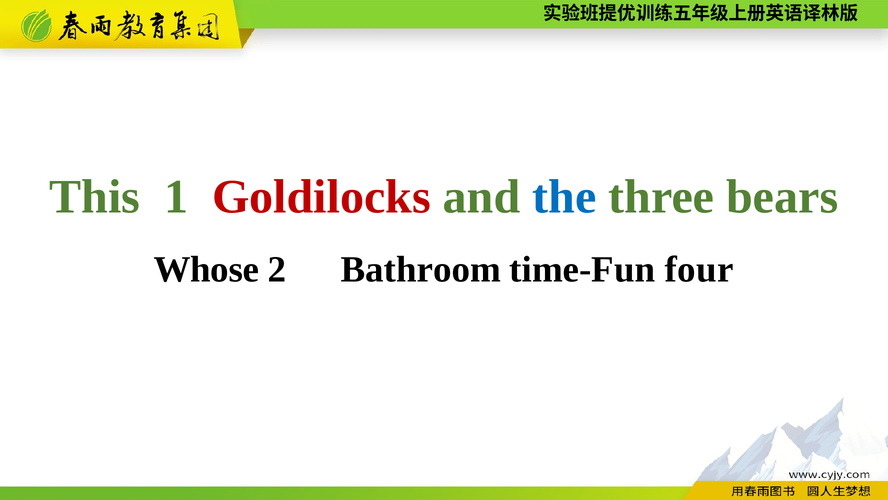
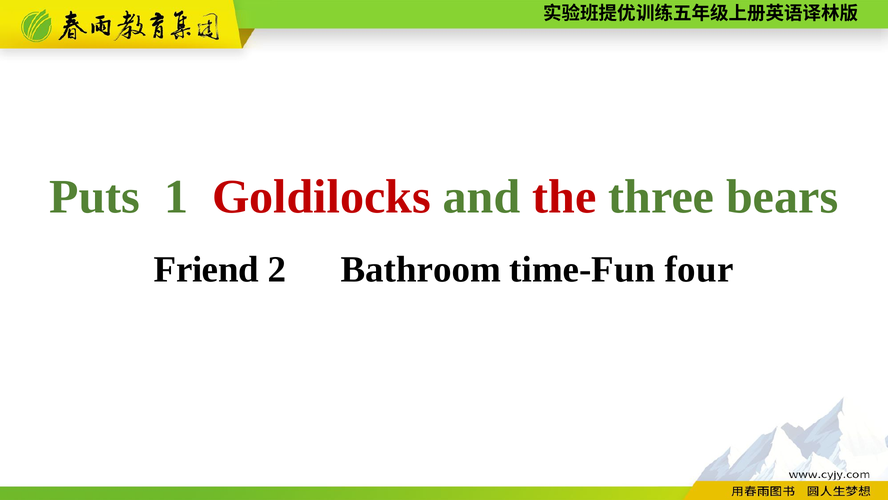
This: This -> Puts (95, 197)
the colour: blue -> red (564, 197)
Whose: Whose -> Friend (206, 269)
